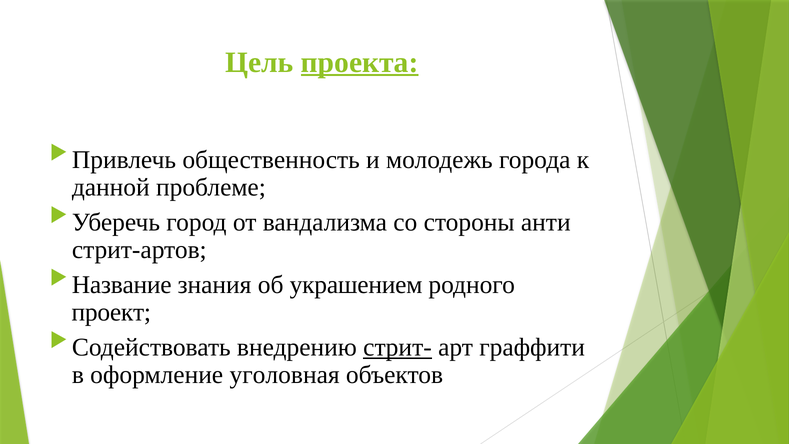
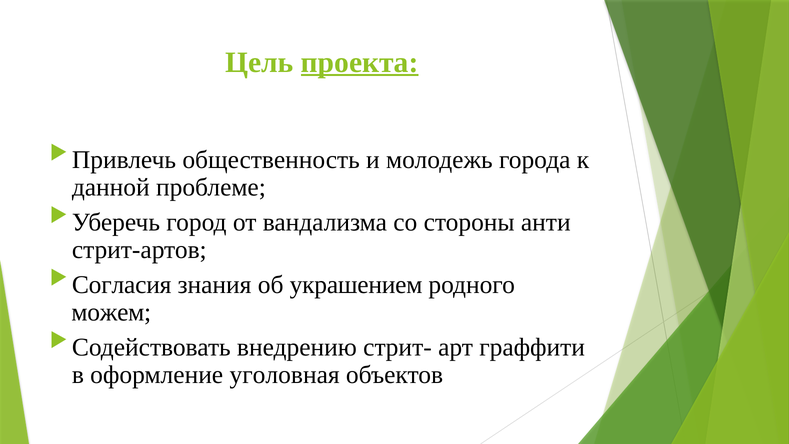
Название: Название -> Согласия (122, 285)
проект: проект -> можем (111, 312)
стрит- underline: present -> none (398, 347)
